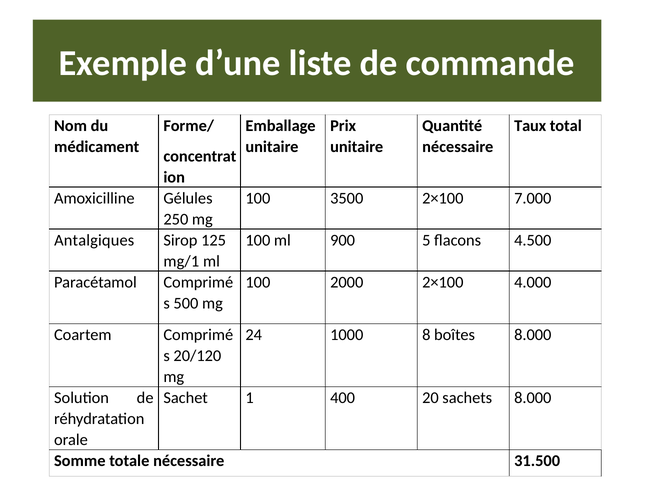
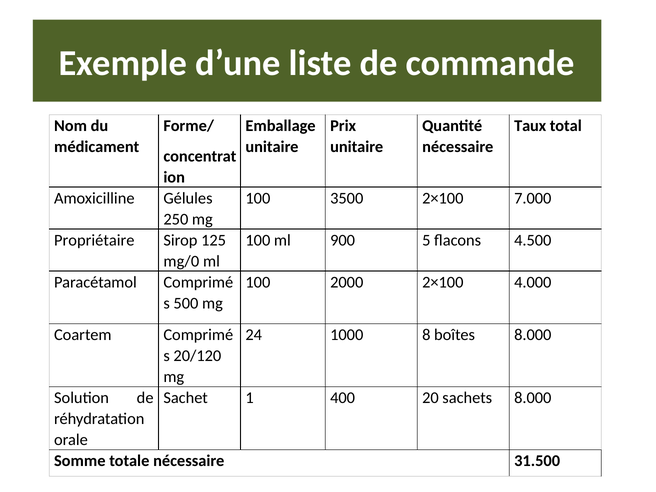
Antalgiques: Antalgiques -> Propriétaire (94, 240)
mg/1: mg/1 -> mg/0 (181, 261)
